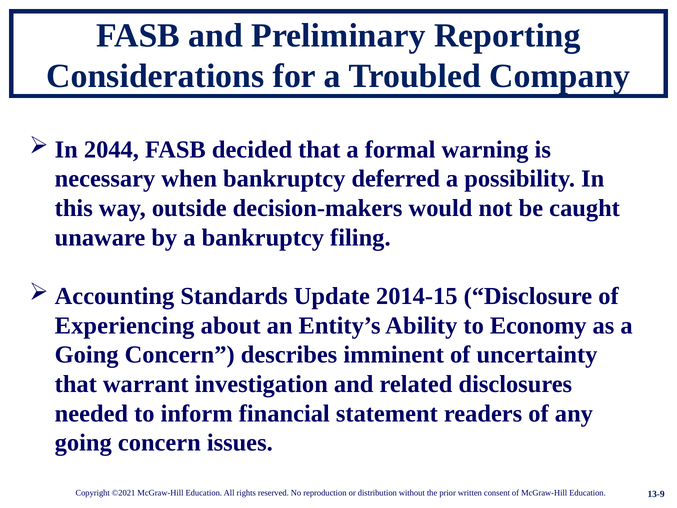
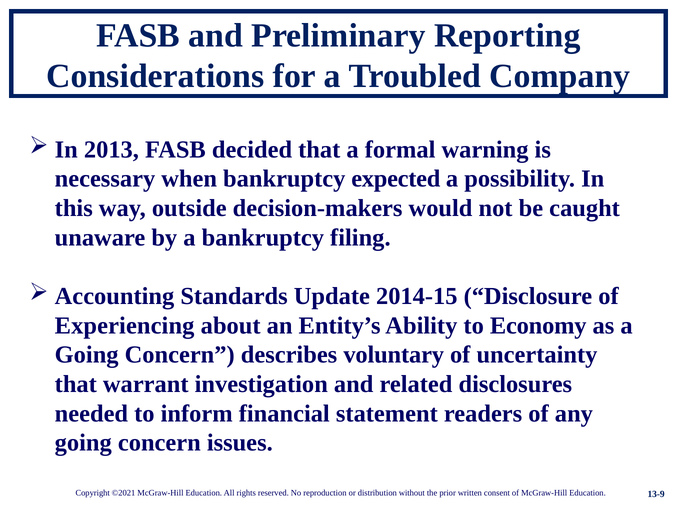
2044: 2044 -> 2013 (111, 150)
deferred: deferred -> expected (396, 179)
imminent: imminent -> voluntary (394, 355)
